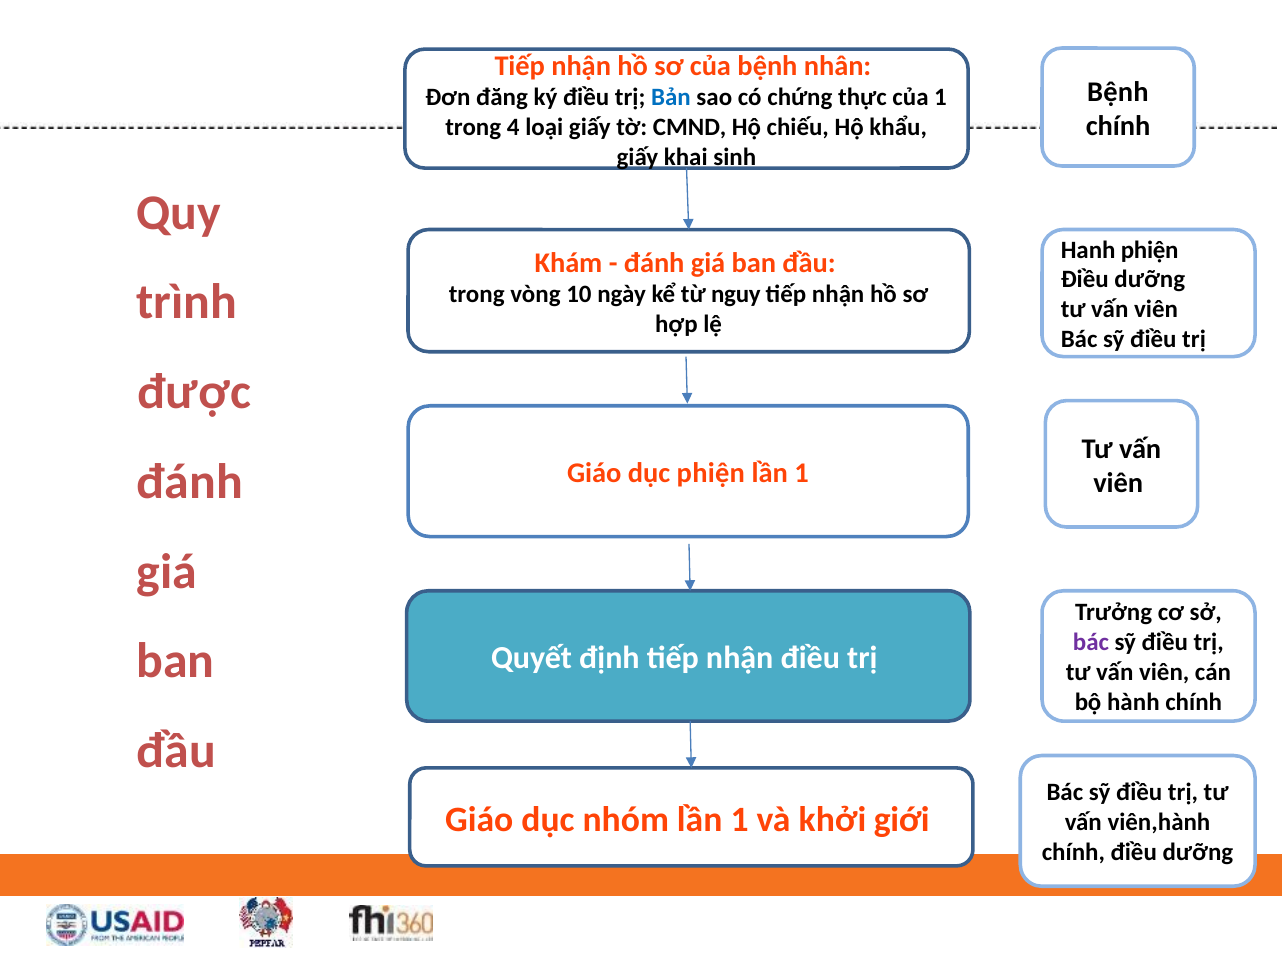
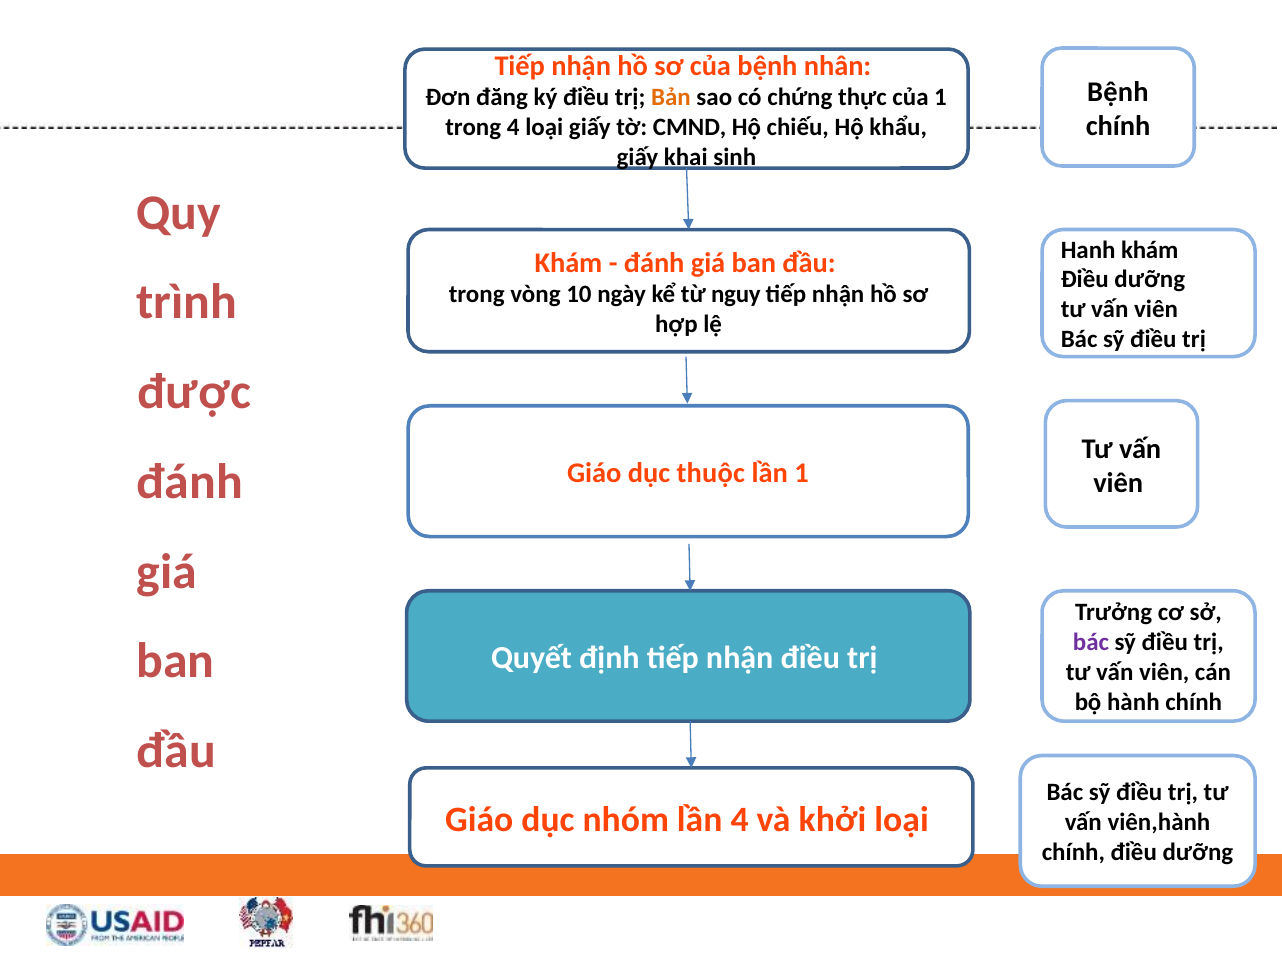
Bản colour: blue -> orange (671, 98)
Hanh phiện: phiện -> khám (1150, 250)
dục phiện: phiện -> thuộc (711, 473)
nhóm lần 1: 1 -> 4 (740, 820)
khởi giới: giới -> loại (902, 820)
